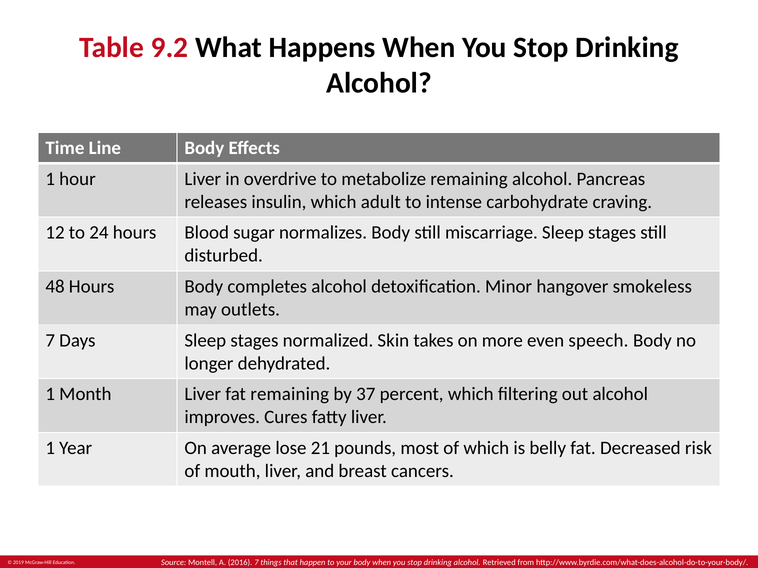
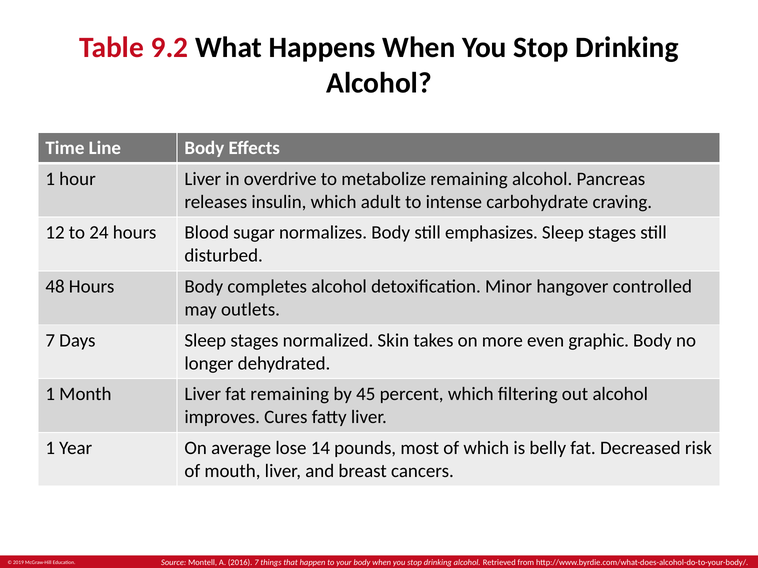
miscarriage: miscarriage -> emphasizes (491, 233)
smokeless: smokeless -> controlled (652, 287)
speech: speech -> graphic (599, 341)
37: 37 -> 45 (366, 394)
21: 21 -> 14 (320, 448)
